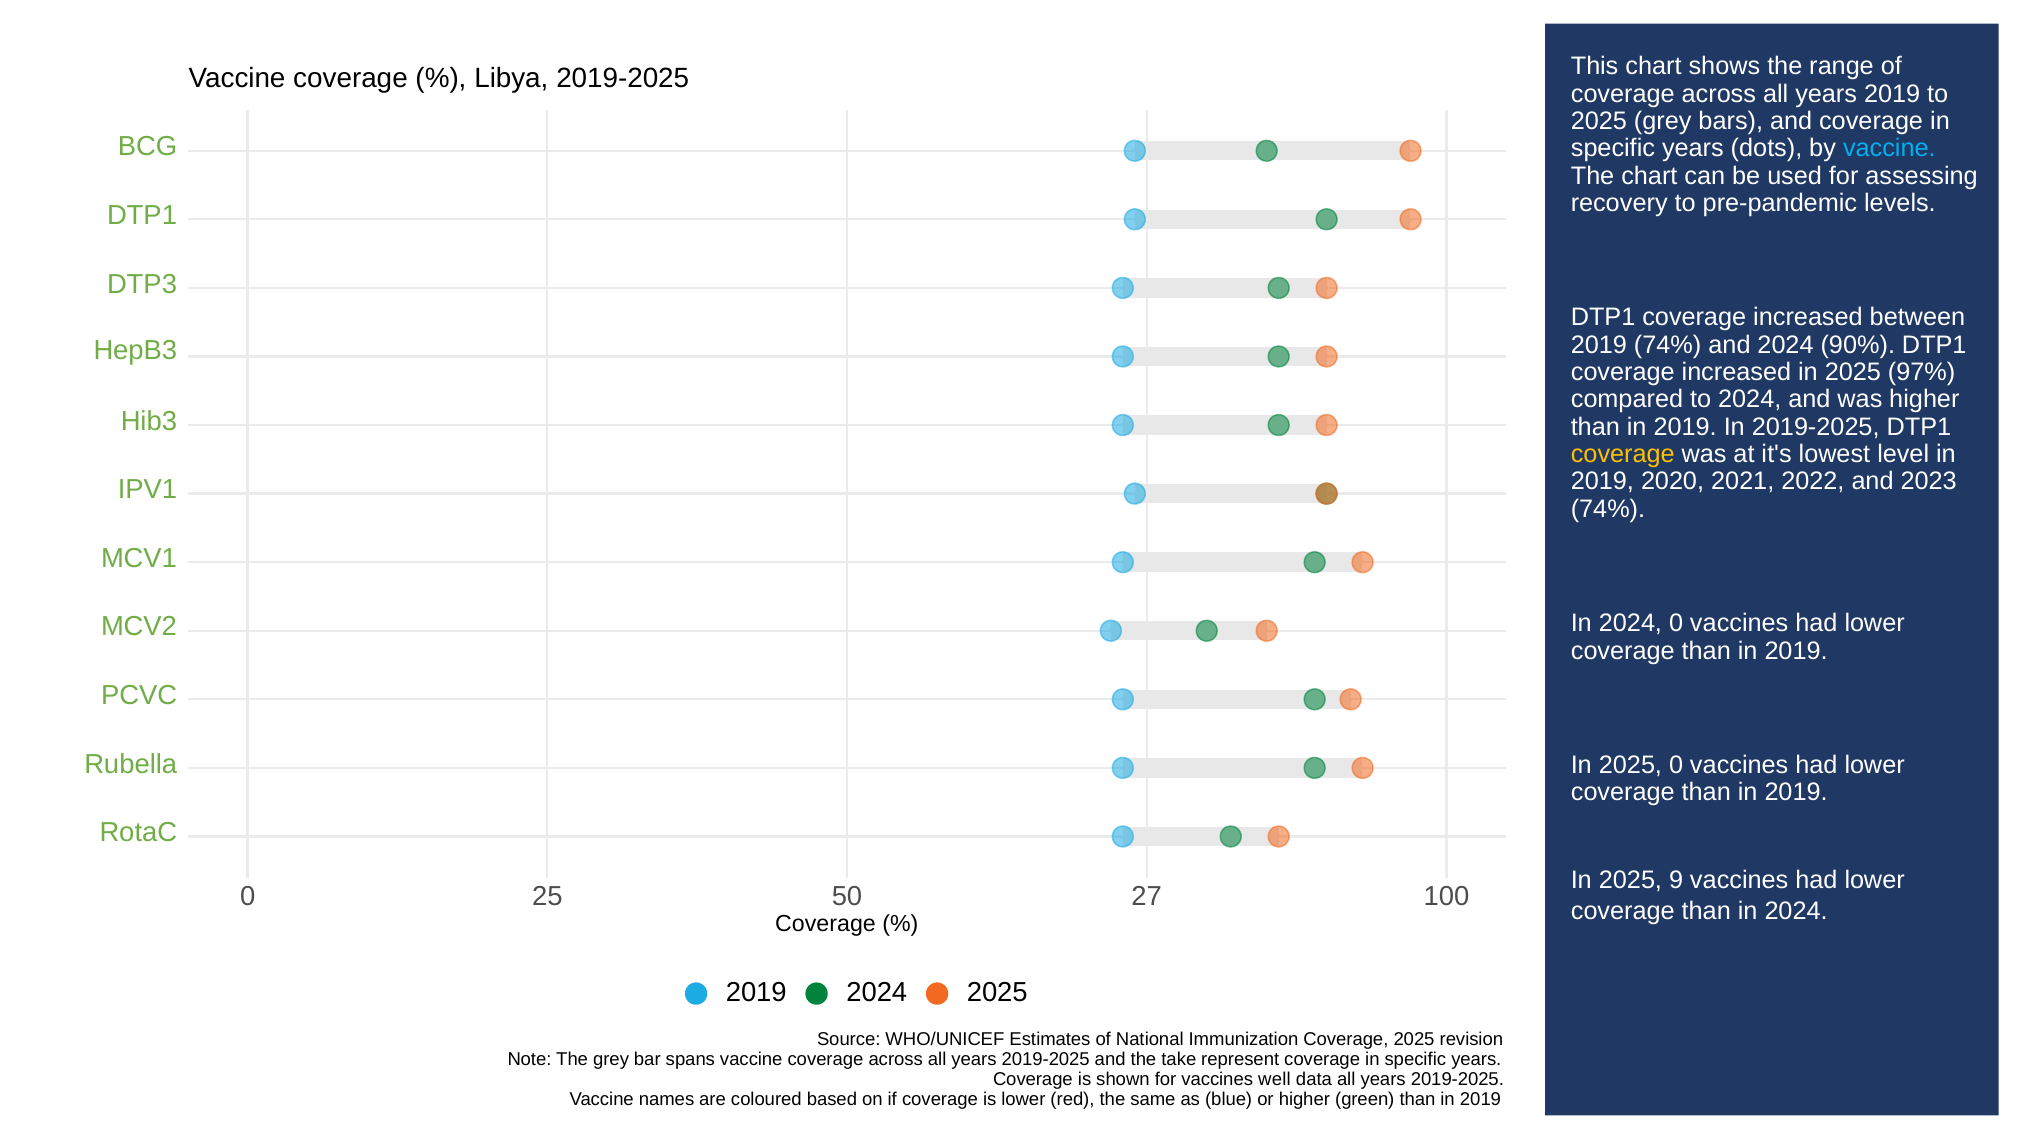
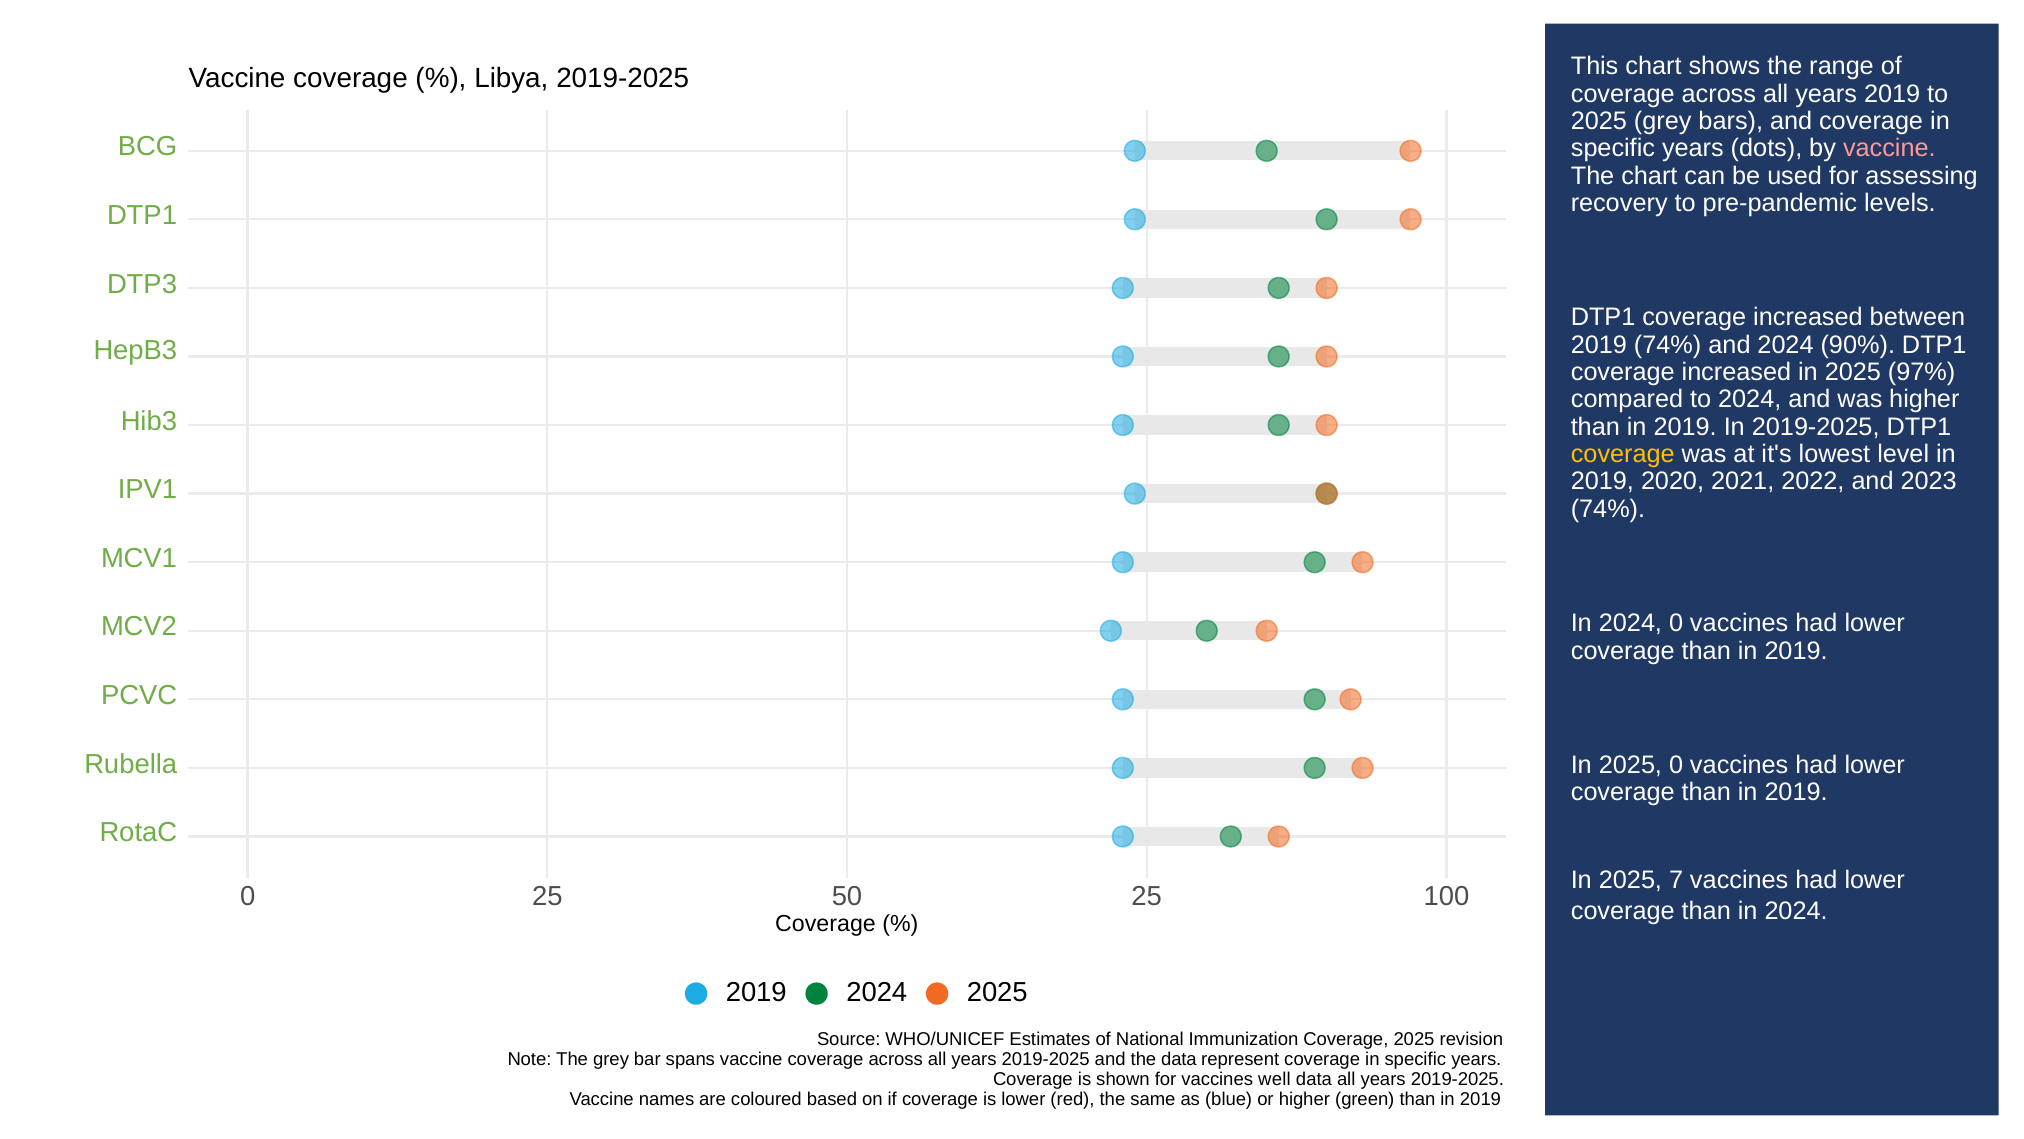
vaccine colour: light blue -> pink (1889, 148)
9: 9 -> 7 (1676, 880)
50 27: 27 -> 25 (1147, 896)
the take: take -> data (1179, 1058)
